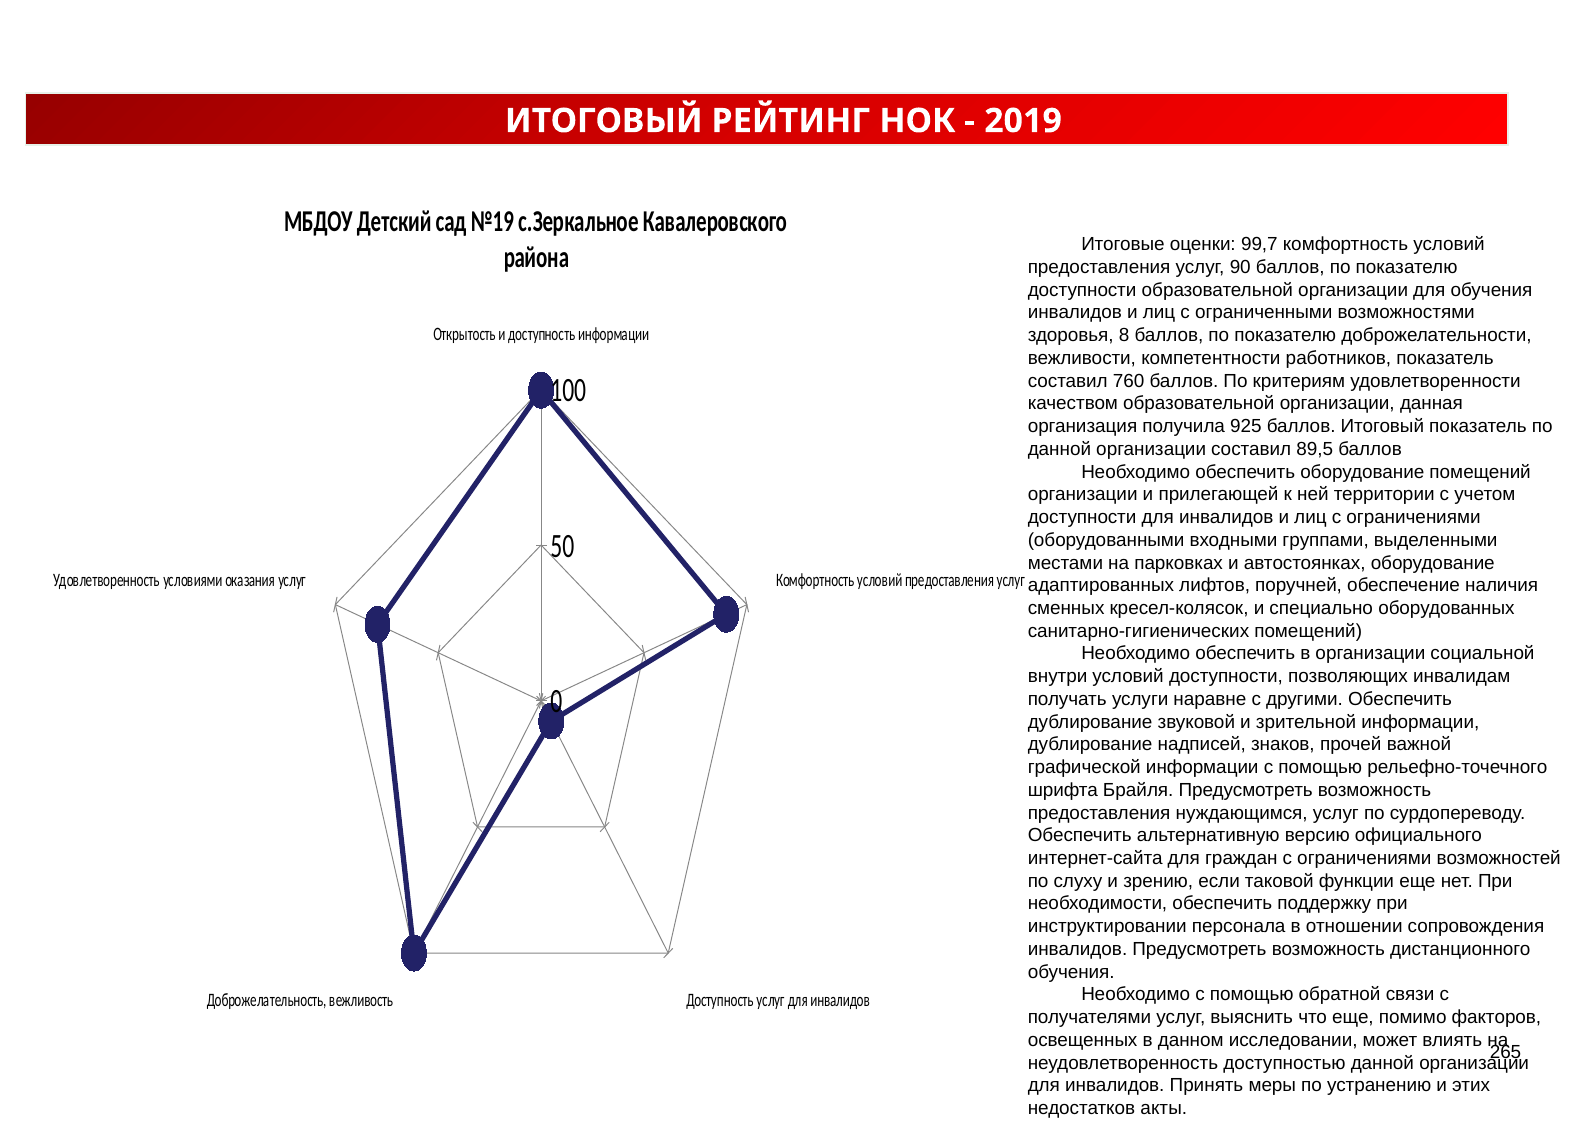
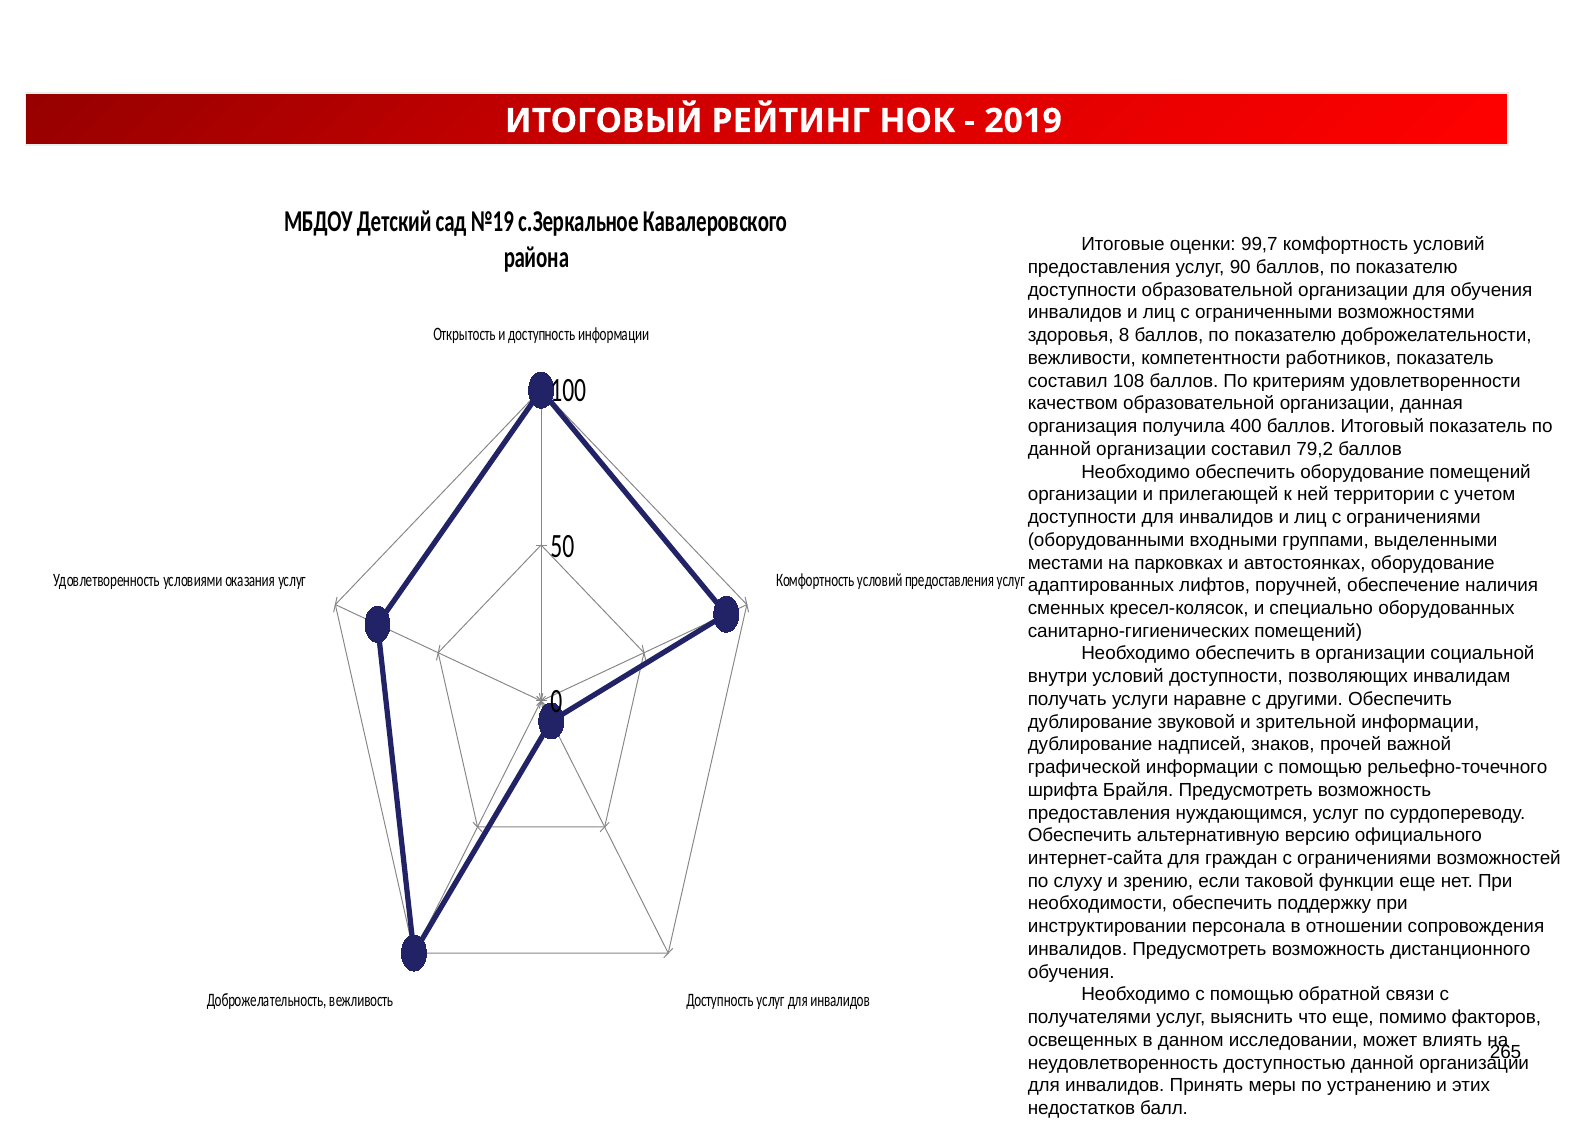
760: 760 -> 108 (1129, 381)
925: 925 -> 400 (1246, 426)
89,5: 89,5 -> 79,2 (1315, 449)
акты: акты -> балл (1164, 1108)
